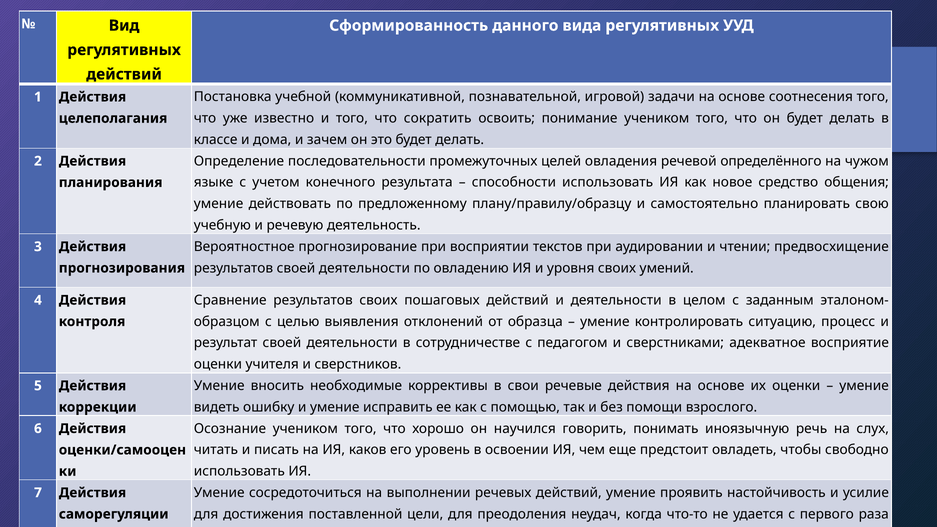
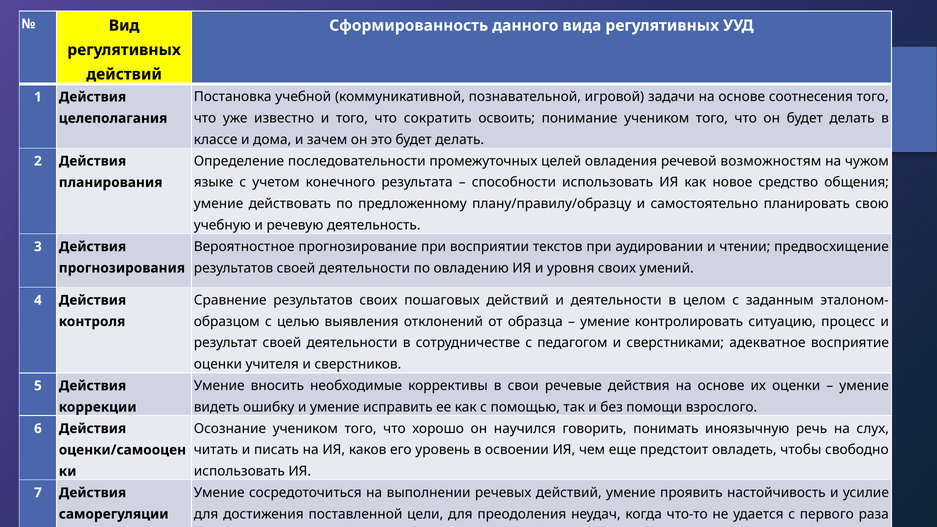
определённого: определённого -> возможностям (771, 161)
